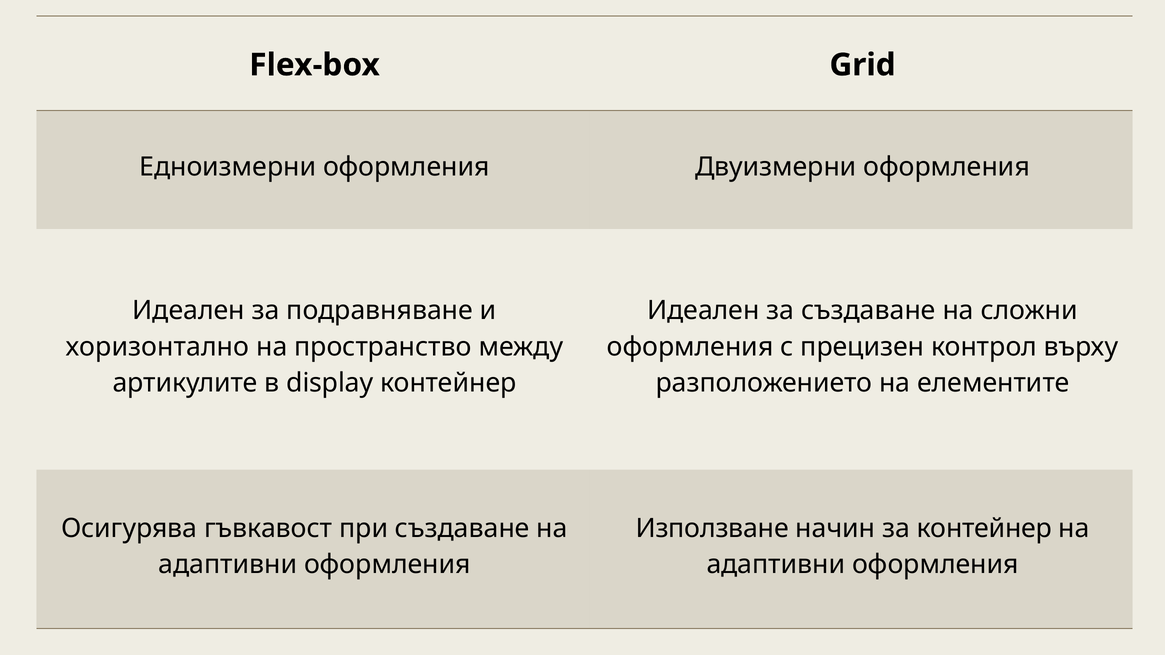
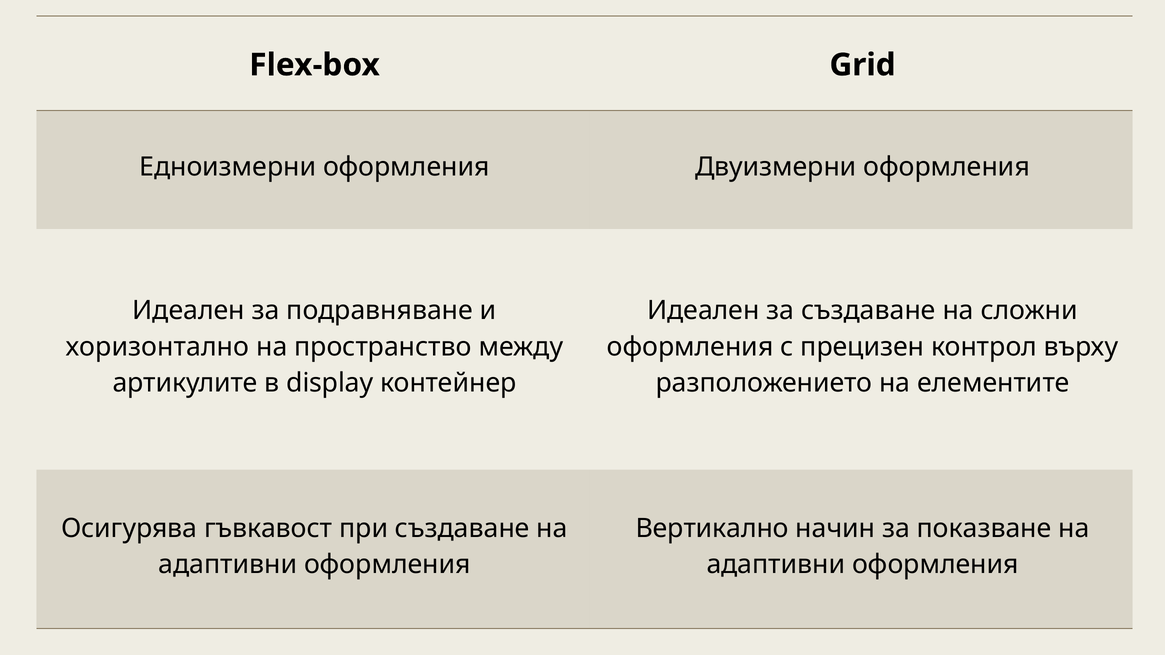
Използване: Използване -> Вертикално (712, 529)
за контейнер: контейнер -> показване (984, 529)
